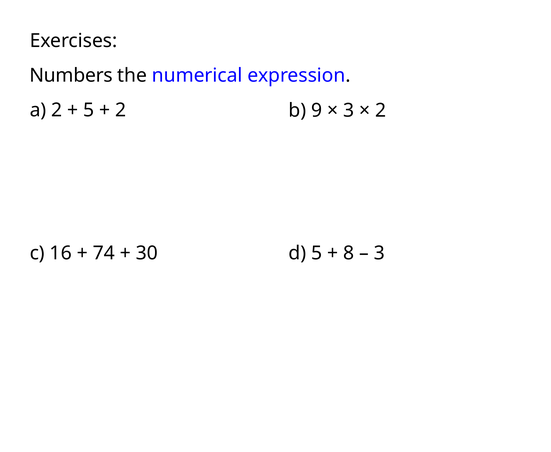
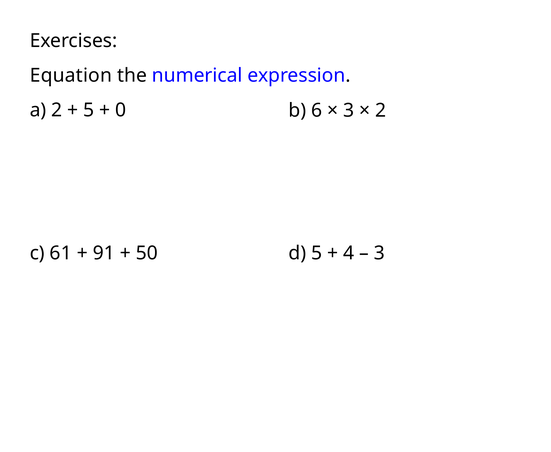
Numbers: Numbers -> Equation (71, 75)
2: 2 -> 0 (121, 110)
9: 9 -> 6 (317, 110)
16: 16 -> 61 (61, 253)
74: 74 -> 91 (104, 253)
30: 30 -> 50 (147, 253)
8: 8 -> 4 (349, 253)
